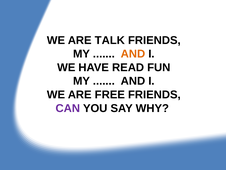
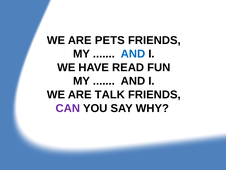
TALK: TALK -> PETS (110, 40)
AND colour: orange -> blue (133, 54)
FREE: FREE -> TALK (110, 94)
